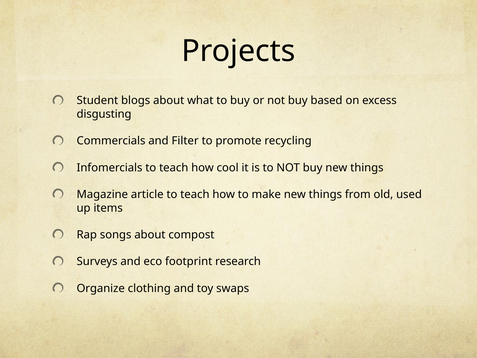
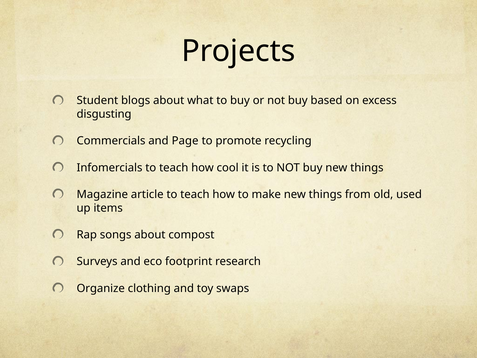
Filter: Filter -> Page (185, 141)
